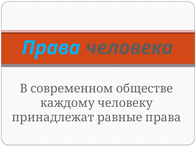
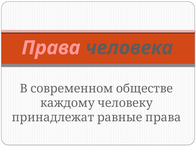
Права colour: light blue -> pink (51, 48)
